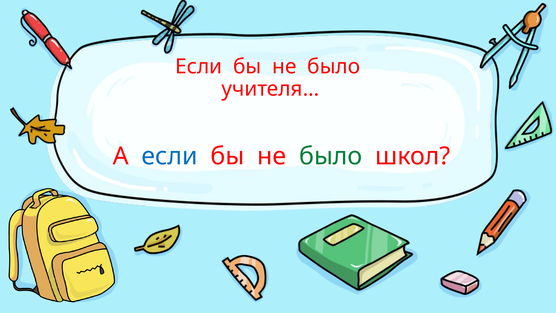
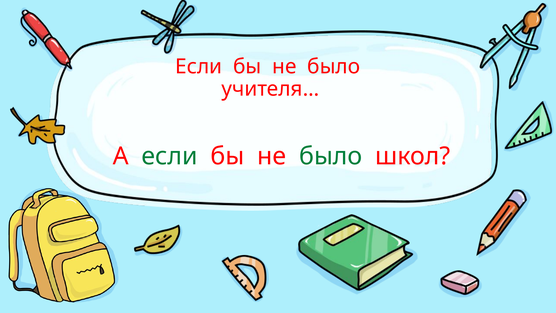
если colour: blue -> green (170, 156)
